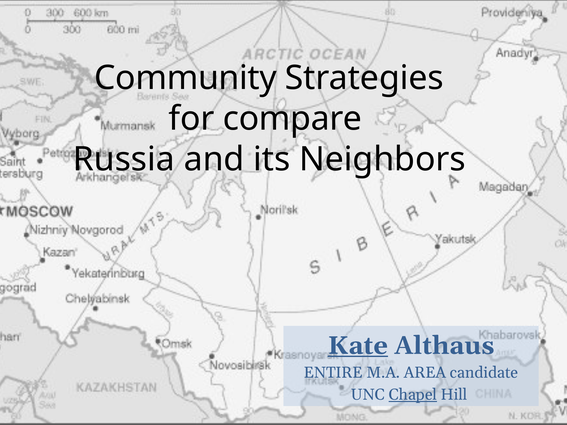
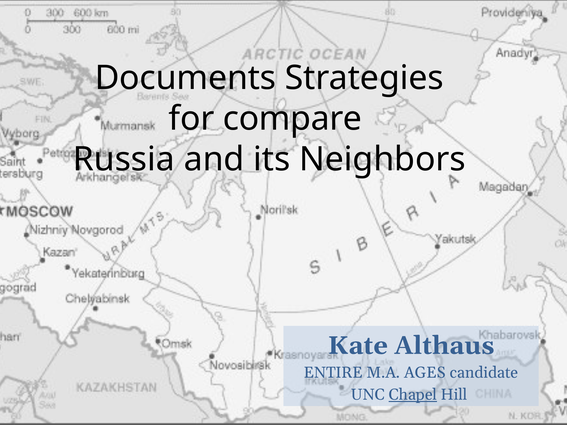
Community: Community -> Documents (185, 78)
Kate underline: present -> none (358, 346)
AREA: AREA -> AGES (425, 373)
